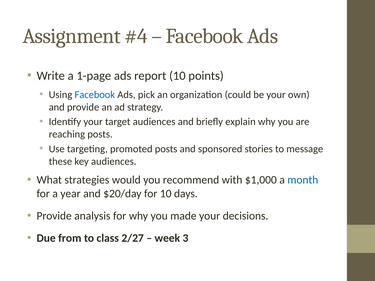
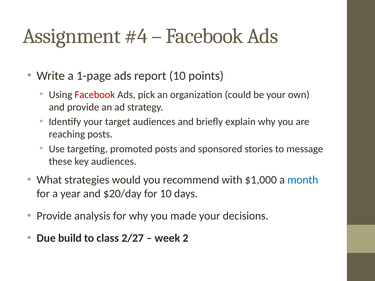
Facebook colour: blue -> red (95, 95)
from: from -> build (70, 238)
3: 3 -> 2 (186, 238)
